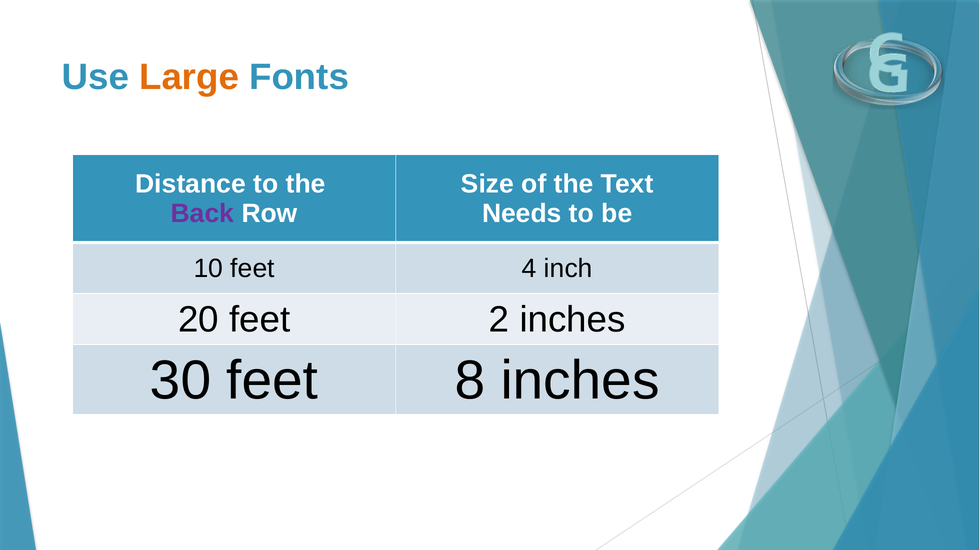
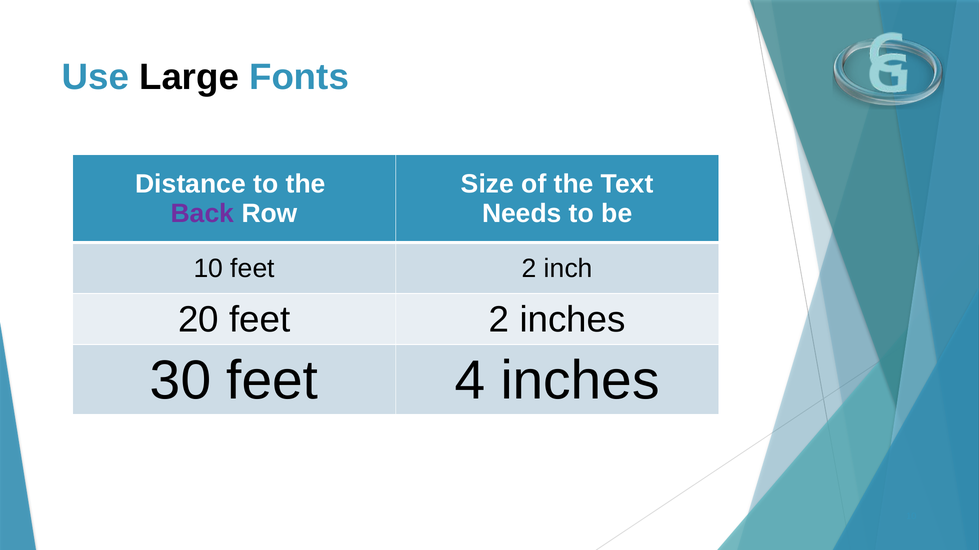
Large colour: orange -> black (189, 77)
10 feet 4: 4 -> 2 (529, 269)
8: 8 -> 4 (470, 381)
